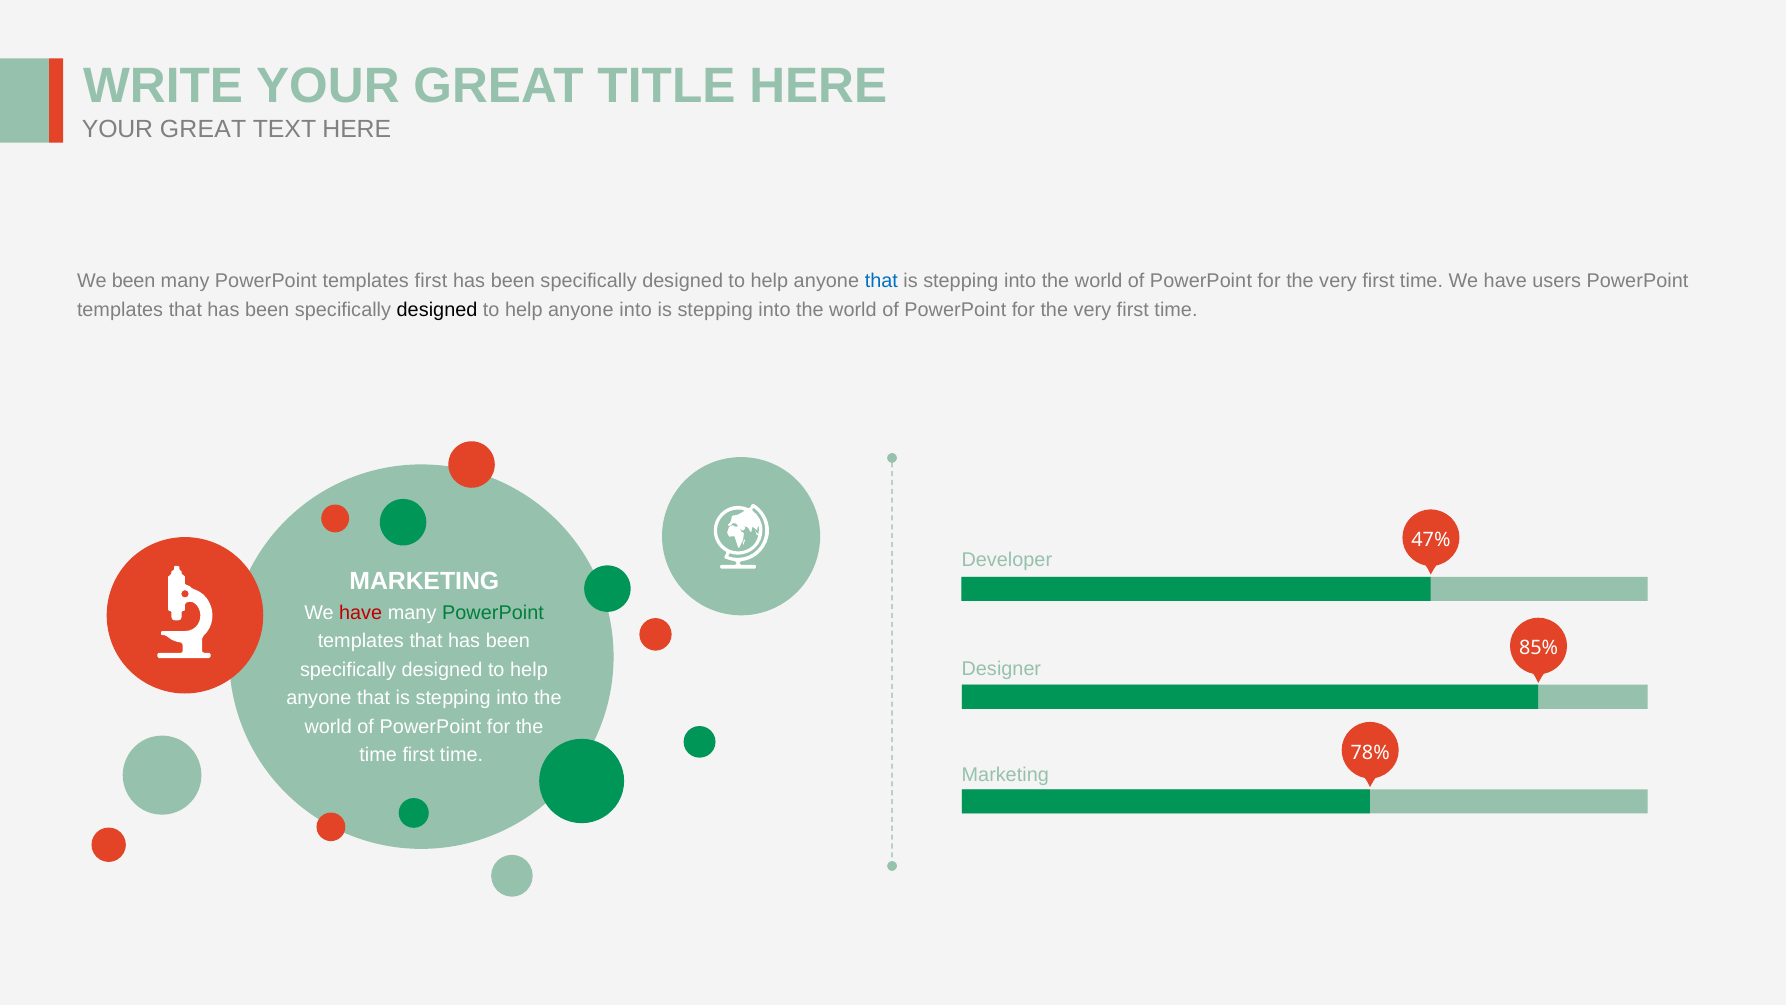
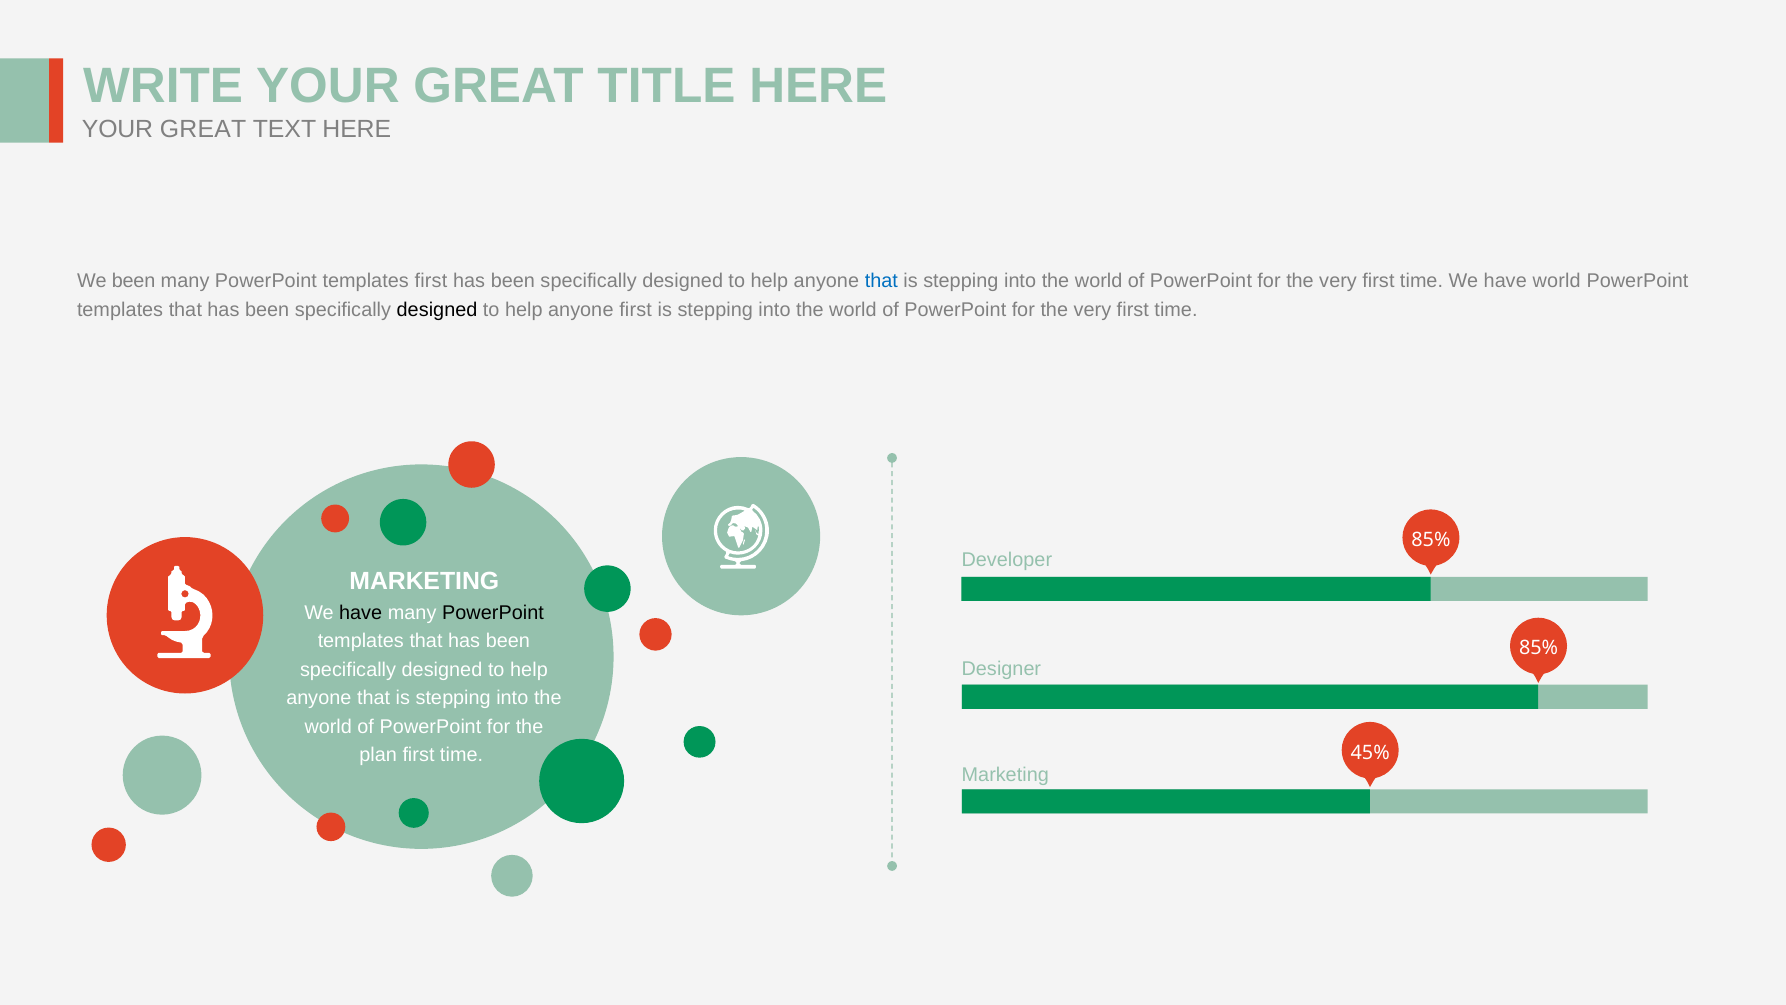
have users: users -> world (1557, 281)
anyone into: into -> first (636, 309)
47%: 47% -> 85% (1431, 540)
have colour: red -> black (361, 612)
PowerPoint colour: green -> black (493, 612)
time: time -> plan (378, 754)
78%: 78% -> 45% (1370, 752)
